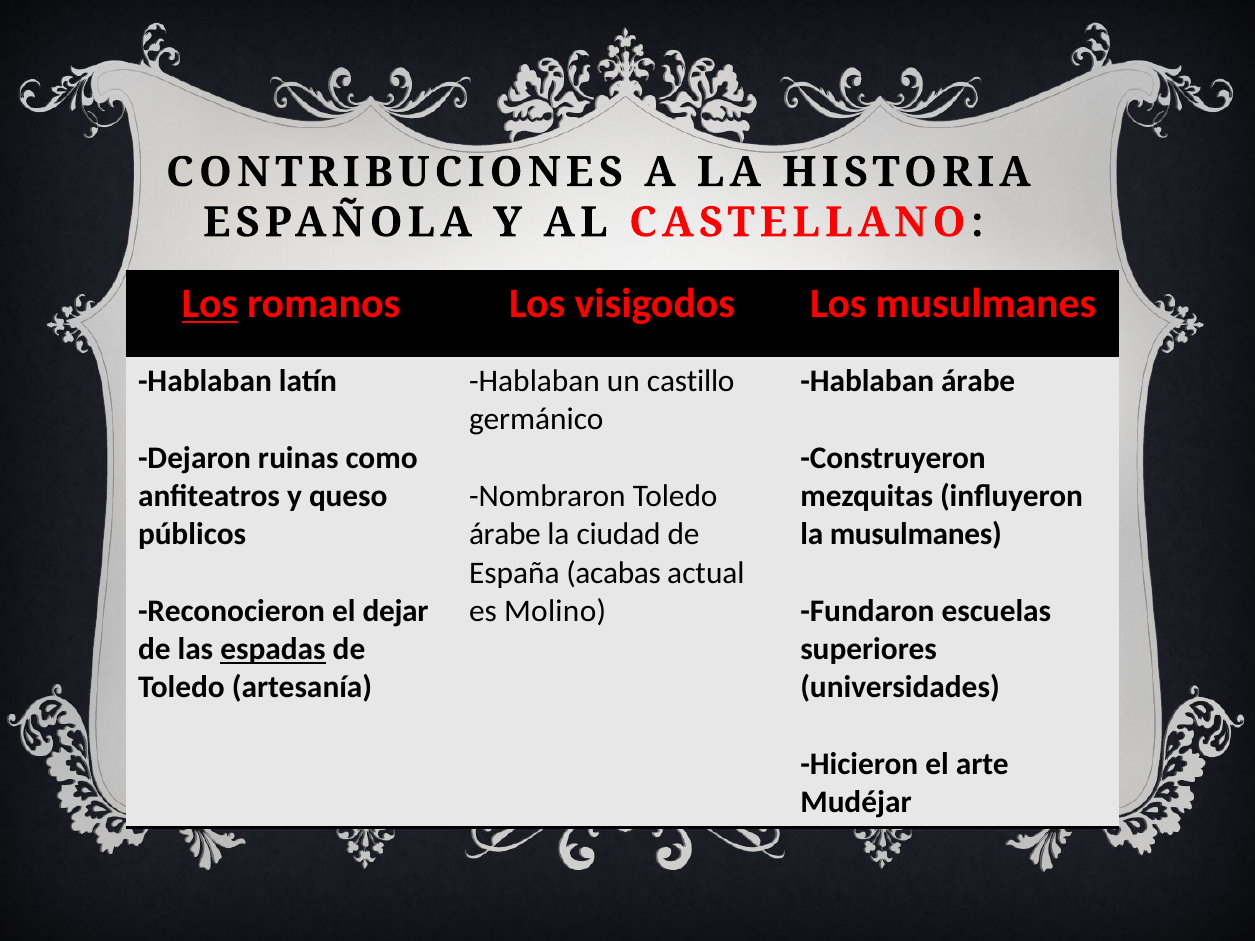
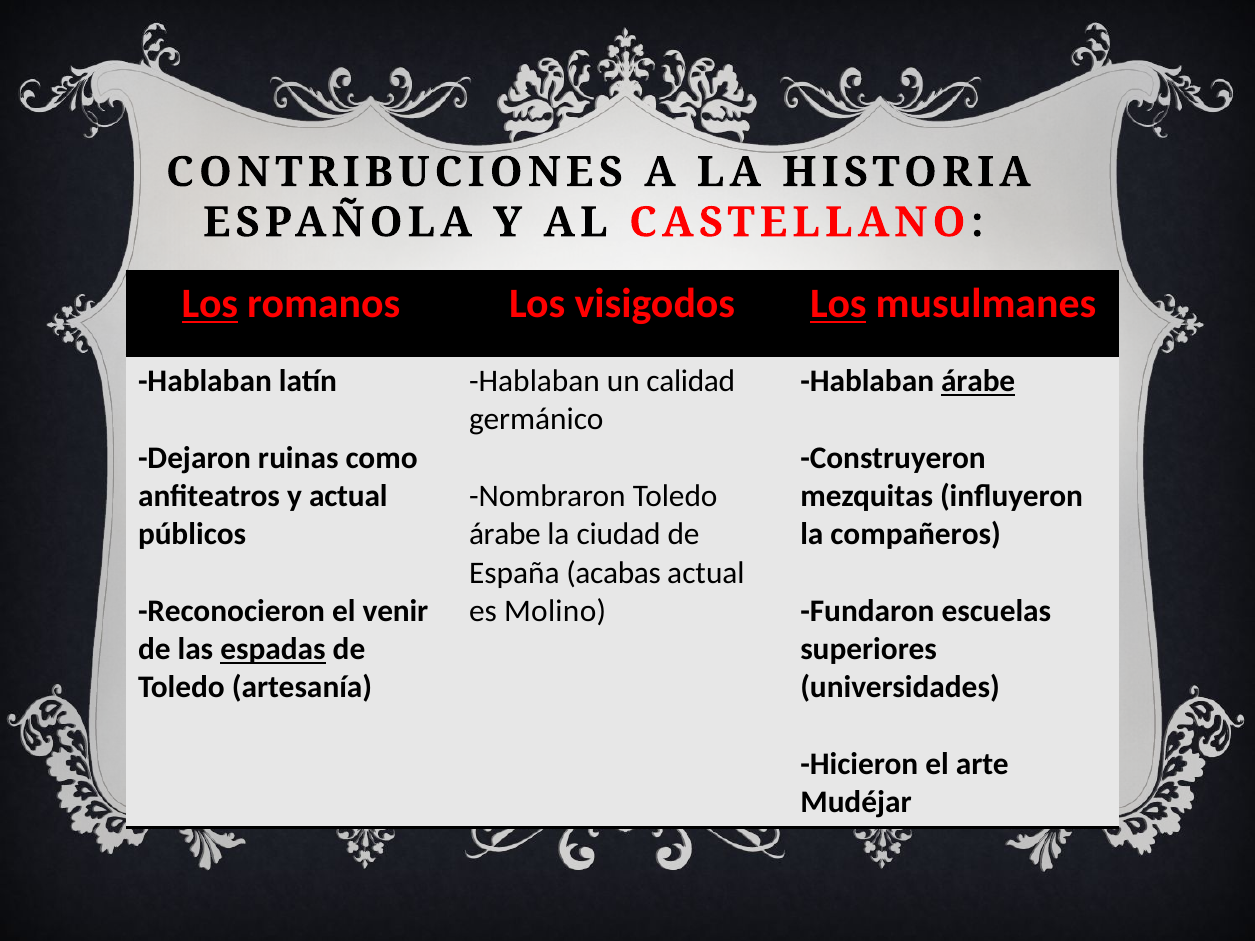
Los underline: none -> present (838, 304)
castillo: castillo -> calidad (691, 381)
árabe underline: none -> present (978, 381)
y queso: queso -> actual (348, 496)
la musulmanes: musulmanes -> compañeros (916, 535)
dejar: dejar -> venir (395, 611)
